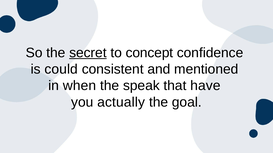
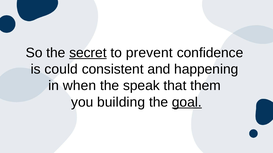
concept: concept -> prevent (149, 53)
mentioned: mentioned -> happening (206, 69)
have: have -> them (206, 86)
actually: actually -> building (121, 102)
goal underline: none -> present (187, 102)
